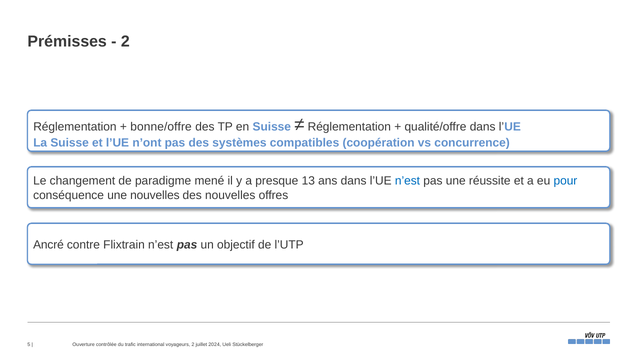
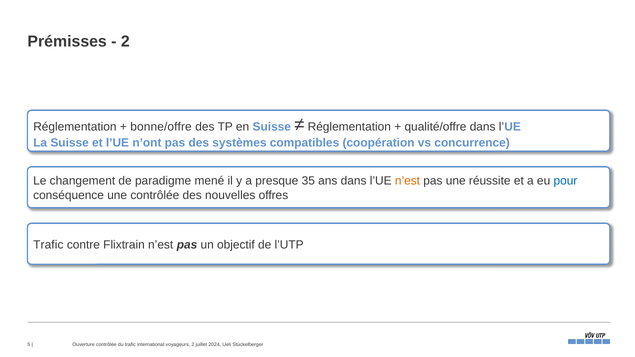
13: 13 -> 35 (308, 181)
n’est colour: blue -> orange (407, 181)
une nouvelles: nouvelles -> contrôlée (155, 195)
Ancré: Ancré -> Trafic (48, 245)
